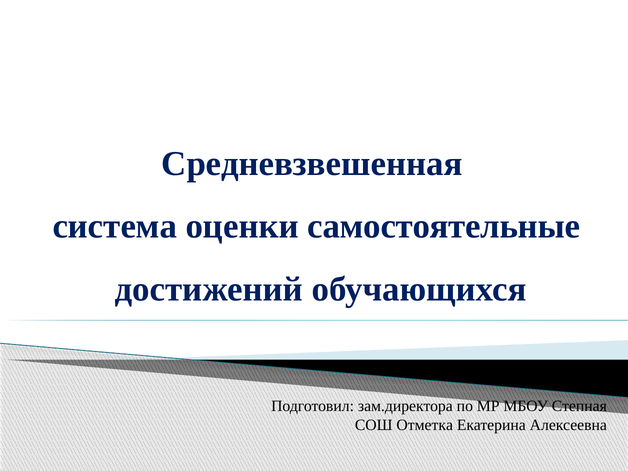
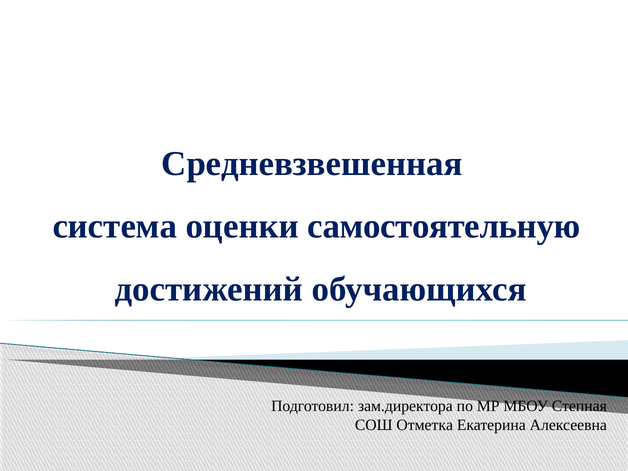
самостоятельные: самостоятельные -> самостоятельную (444, 226)
